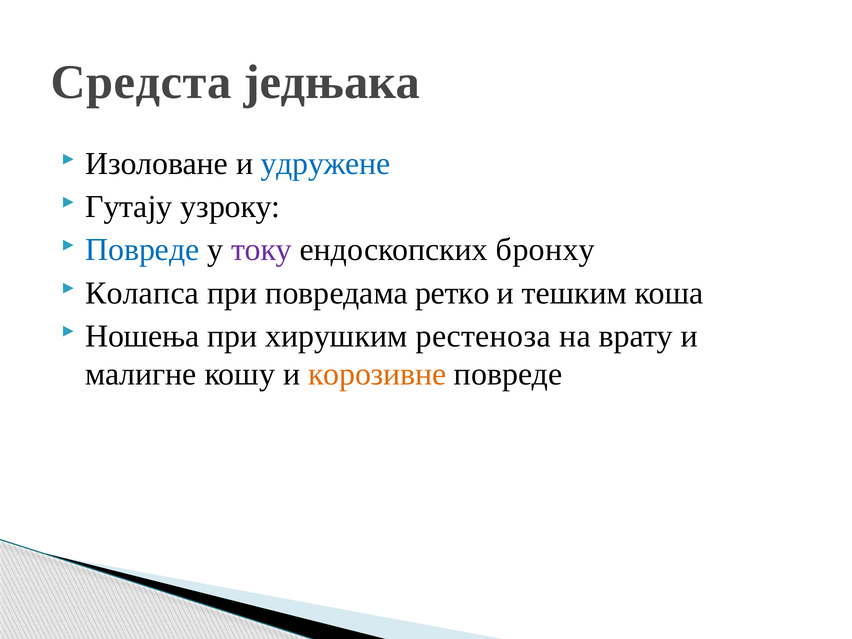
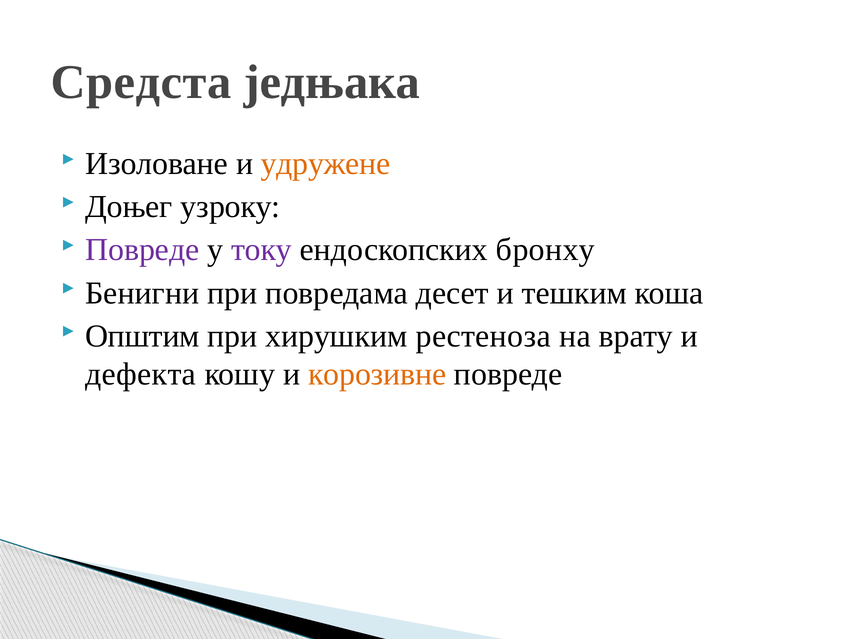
удружене colour: blue -> orange (326, 164)
Гутају: Гутају -> Доњег (129, 207)
Повреде colour: blue -> purple (142, 250)
Колапса: Колапса -> Бенигни (142, 293)
ретко: ретко -> десет (452, 293)
Ношења: Ношења -> Општим (142, 336)
малигне: малигне -> дефекта (141, 374)
